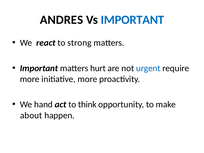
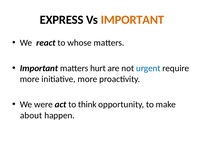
ANDRES: ANDRES -> EXPRESS (62, 20)
IMPORTANT colour: blue -> orange (132, 20)
strong: strong -> whose (79, 43)
hand: hand -> were (43, 104)
